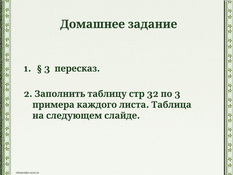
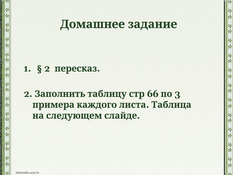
3: 3 -> 2 (47, 68)
32: 32 -> 66 (153, 94)
